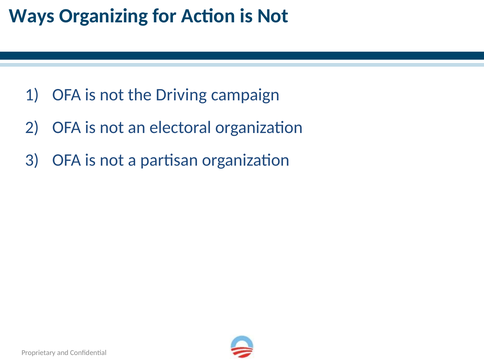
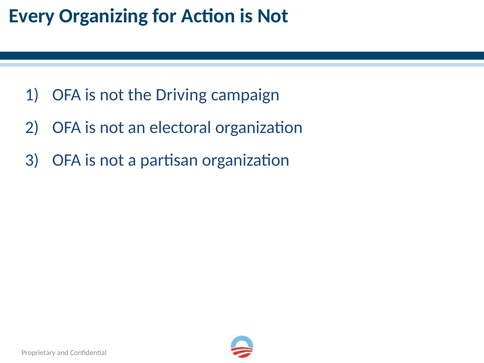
Ways: Ways -> Every (32, 16)
